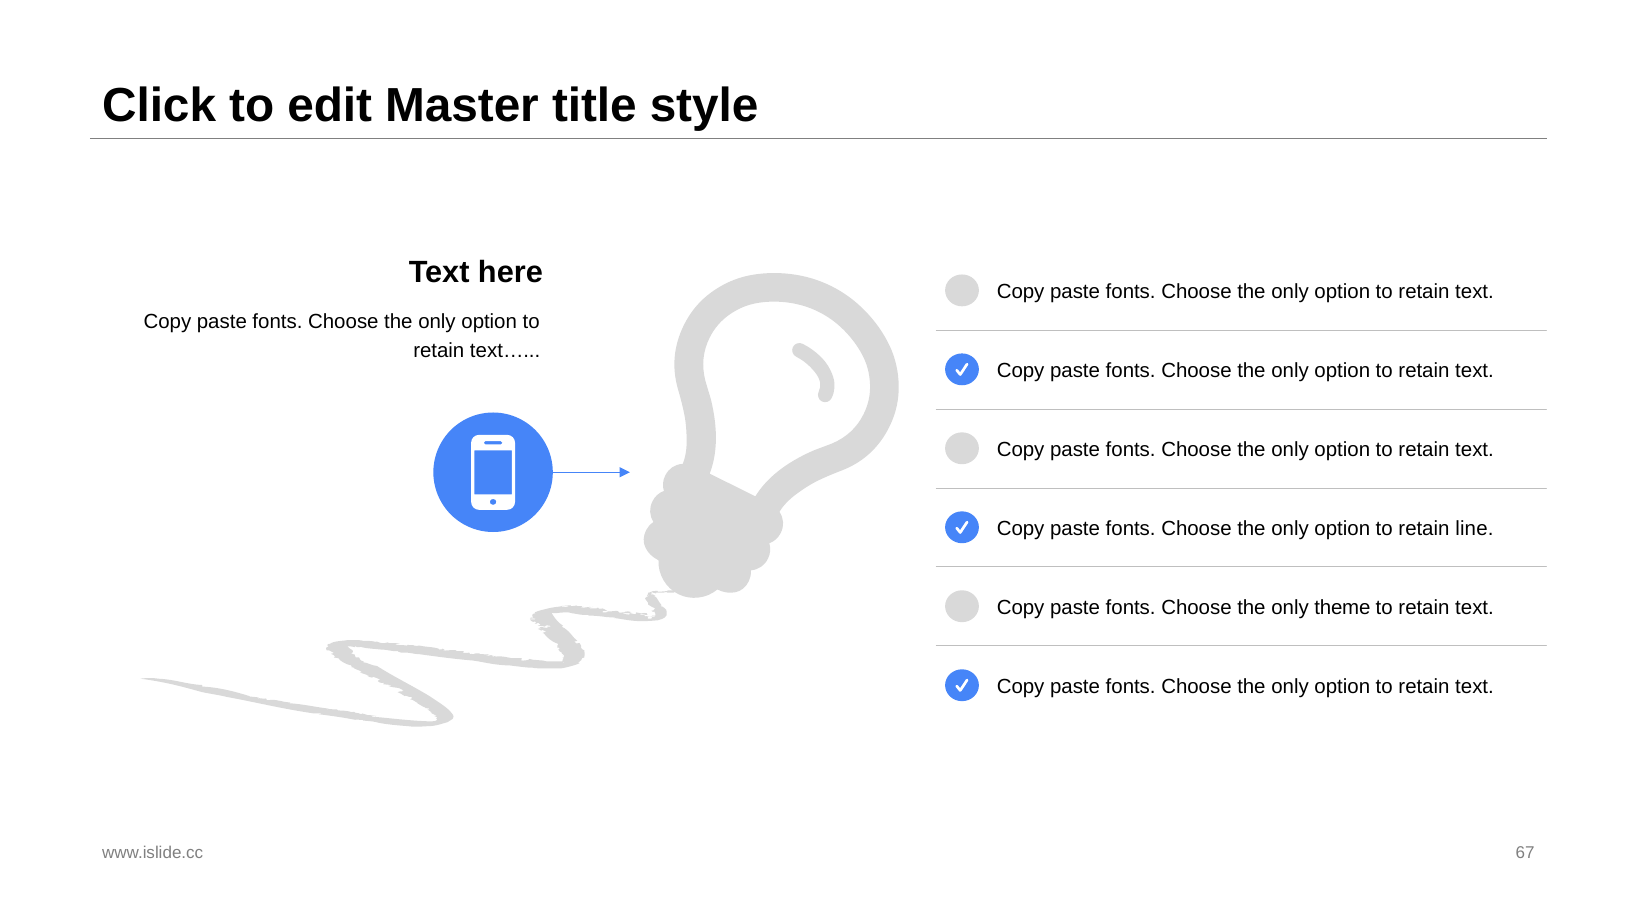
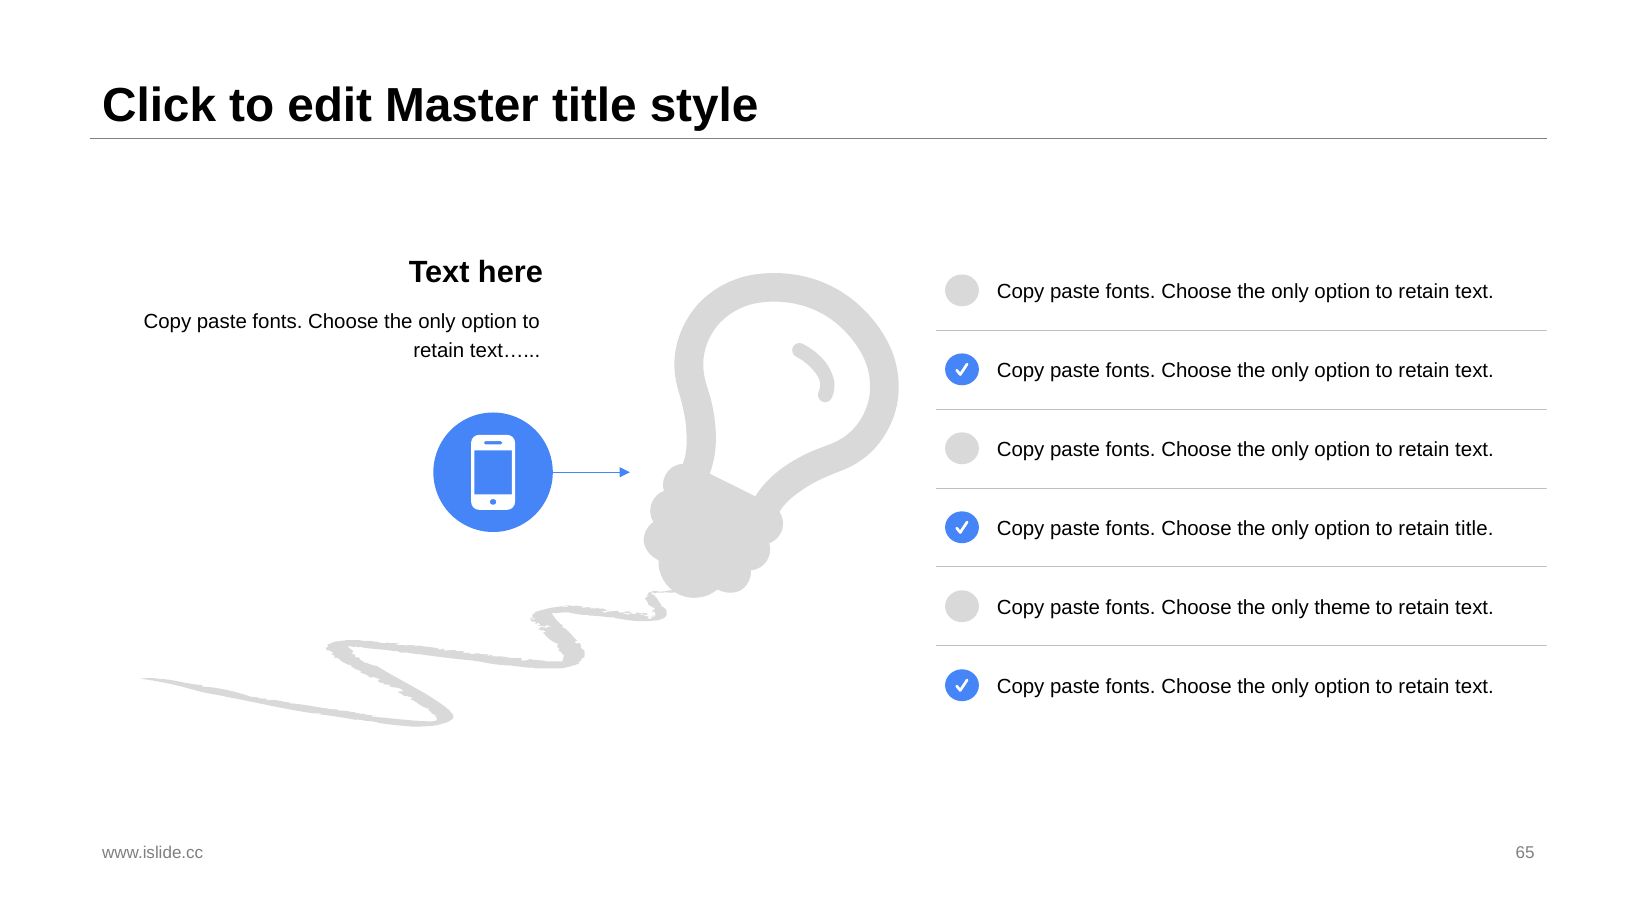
retain line: line -> title (1474, 529)
67: 67 -> 65 (1525, 853)
